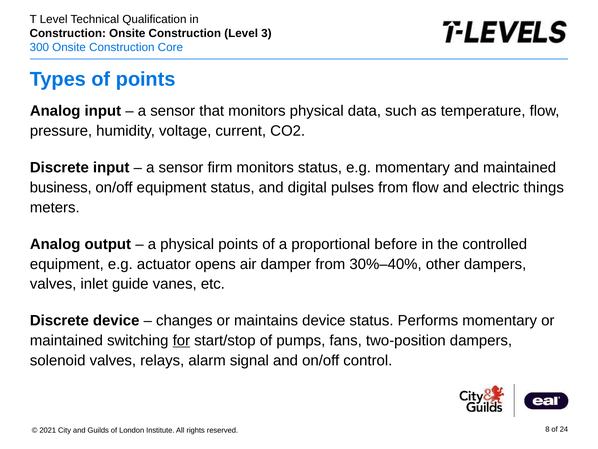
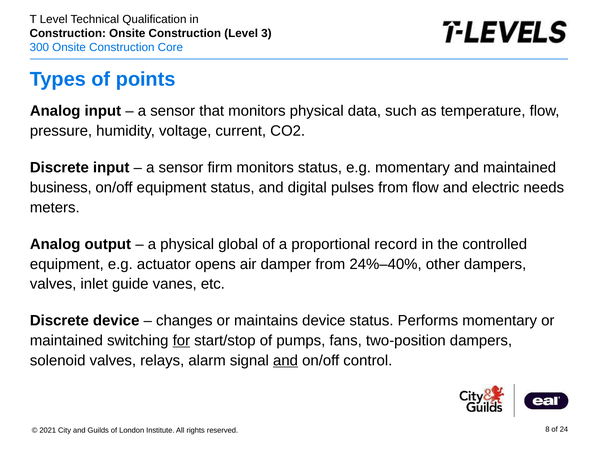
things: things -> needs (544, 187)
physical points: points -> global (238, 244)
before: before -> record (396, 244)
30%–40%: 30%–40% -> 24%–40% (386, 264)
and underline: none -> present (286, 360)
